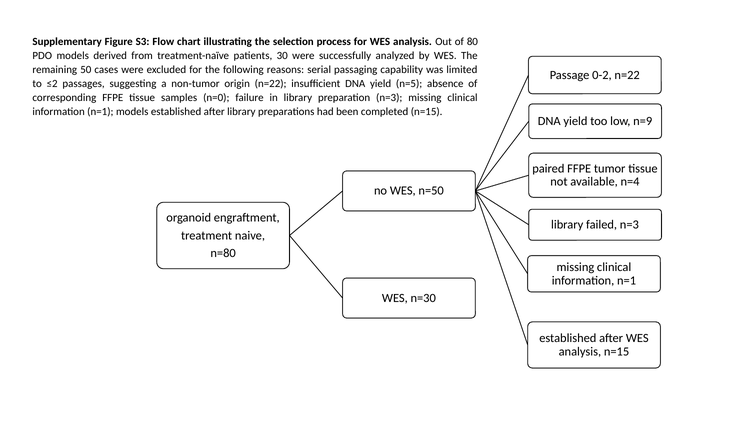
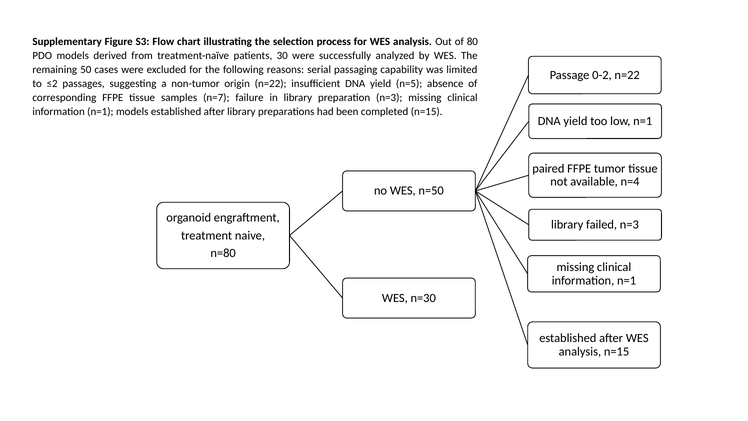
n=0: n=0 -> n=7 (216, 98)
n=9: n=9 -> n=1 (643, 121)
